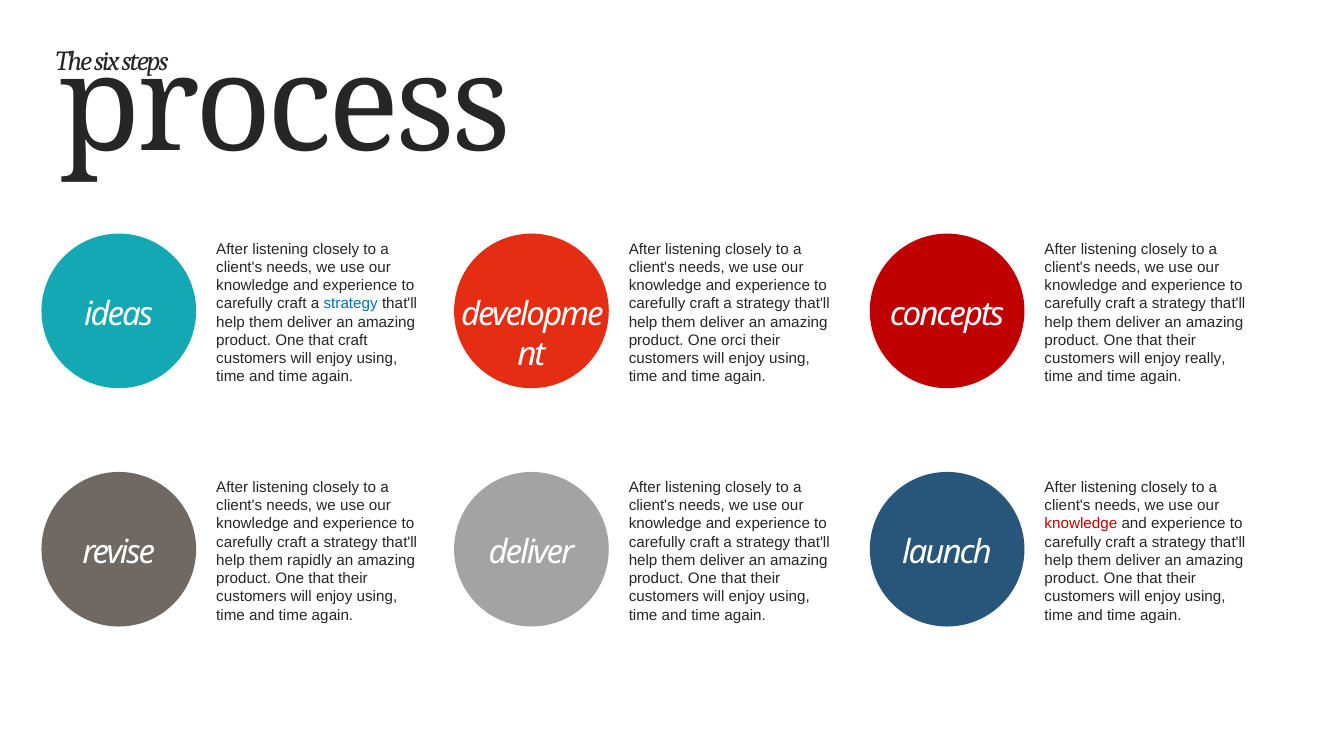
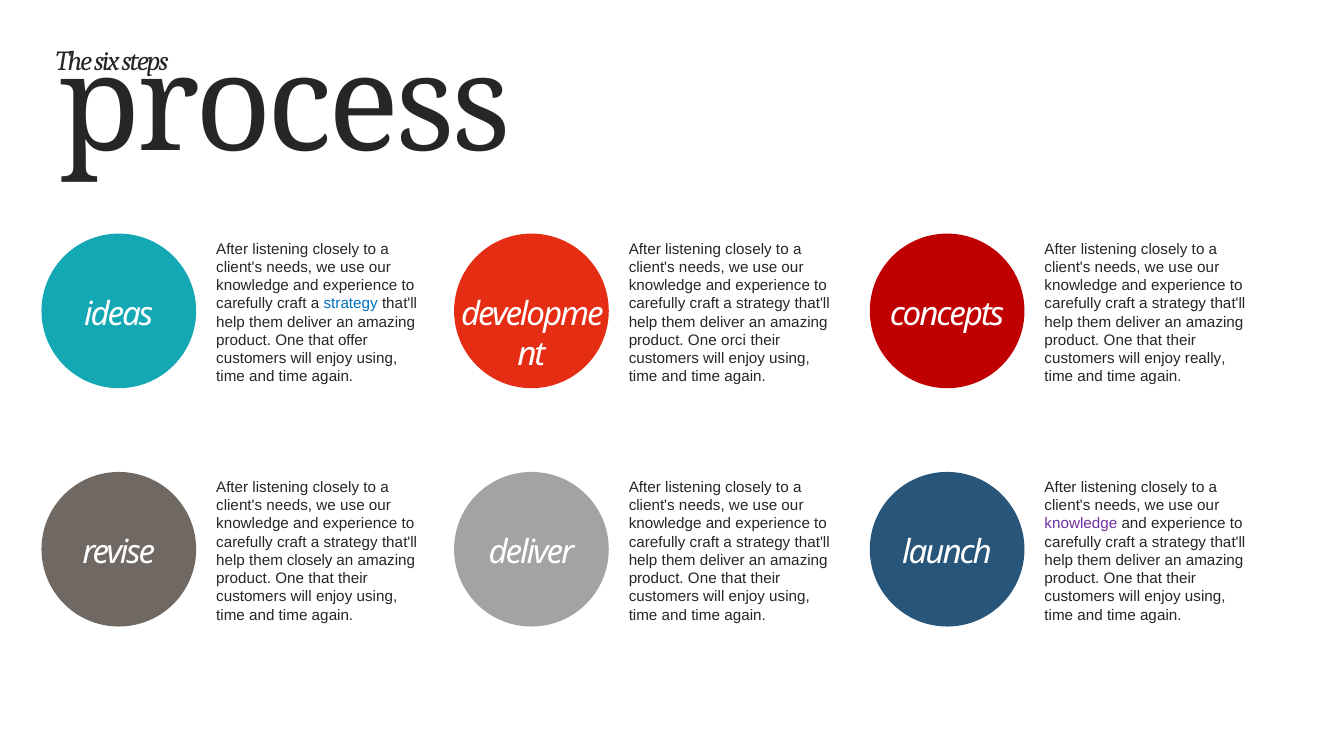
that craft: craft -> offer (353, 341)
knowledge colour: red -> purple (1081, 524)
them rapidly: rapidly -> closely (310, 561)
